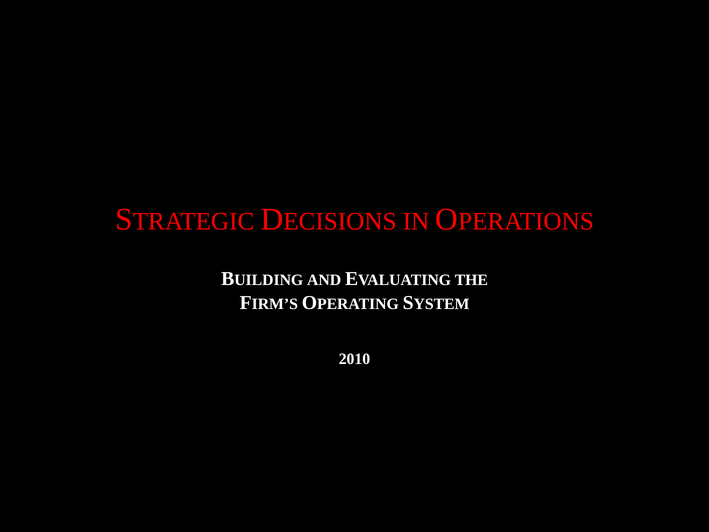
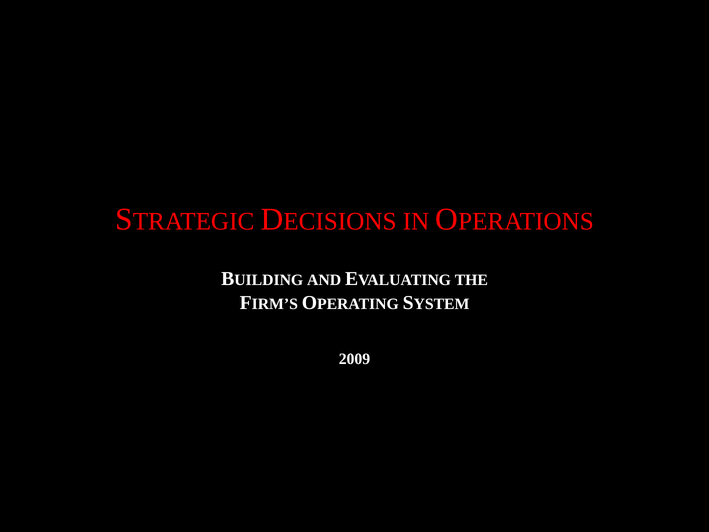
2010: 2010 -> 2009 (354, 359)
